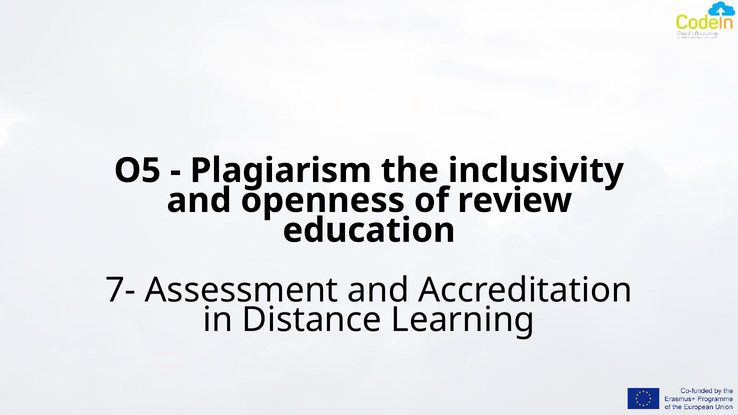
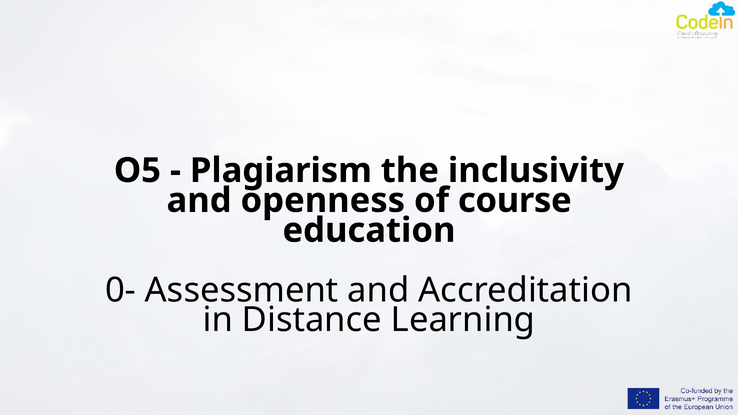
review: review -> course (515, 201)
7-: 7- -> 0- (121, 290)
